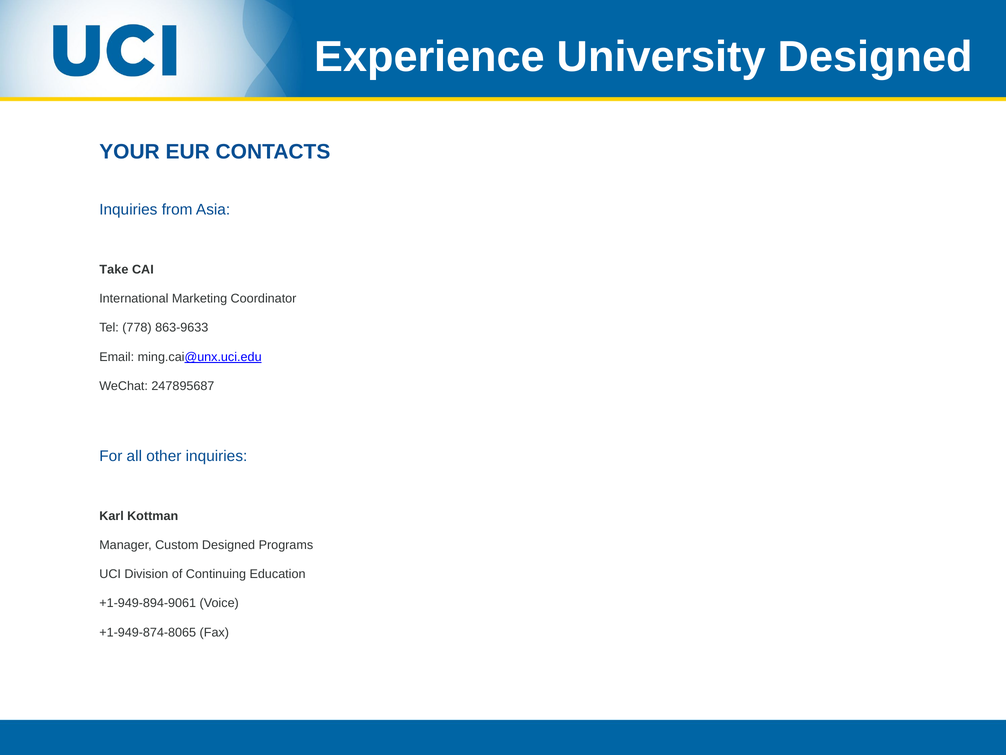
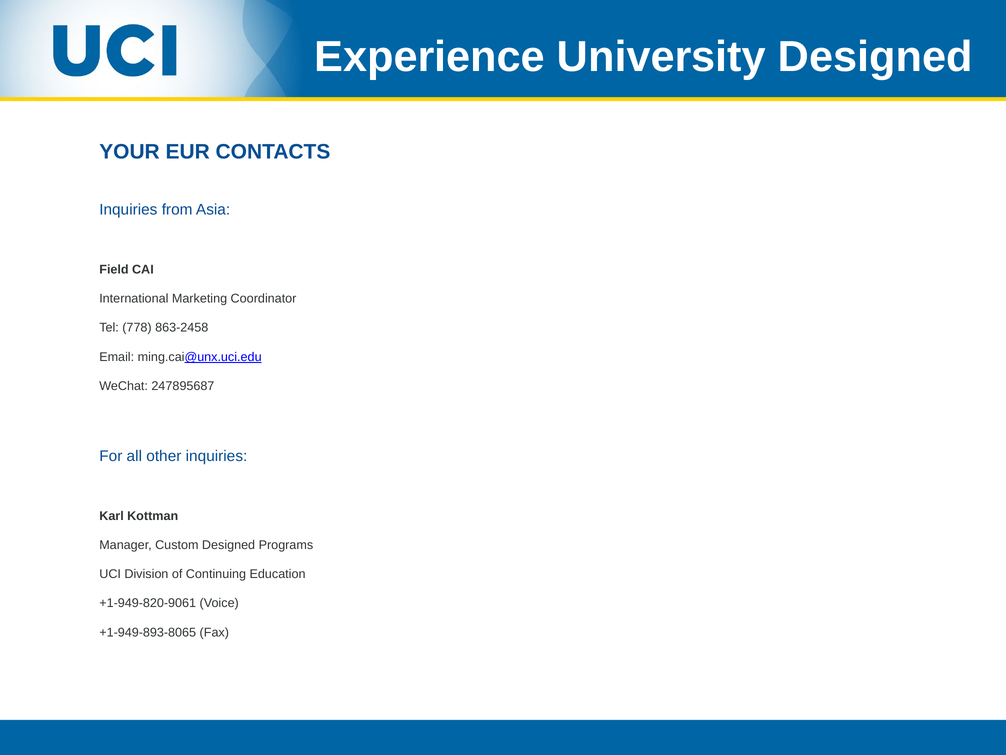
Take: Take -> Field (114, 269)
863-9633: 863-9633 -> 863-2458 (182, 328)
+1-949-894-9061: +1-949-894-9061 -> +1-949-820-9061 (148, 603)
+1-949-874-8065: +1-949-874-8065 -> +1-949-893-8065 (148, 632)
